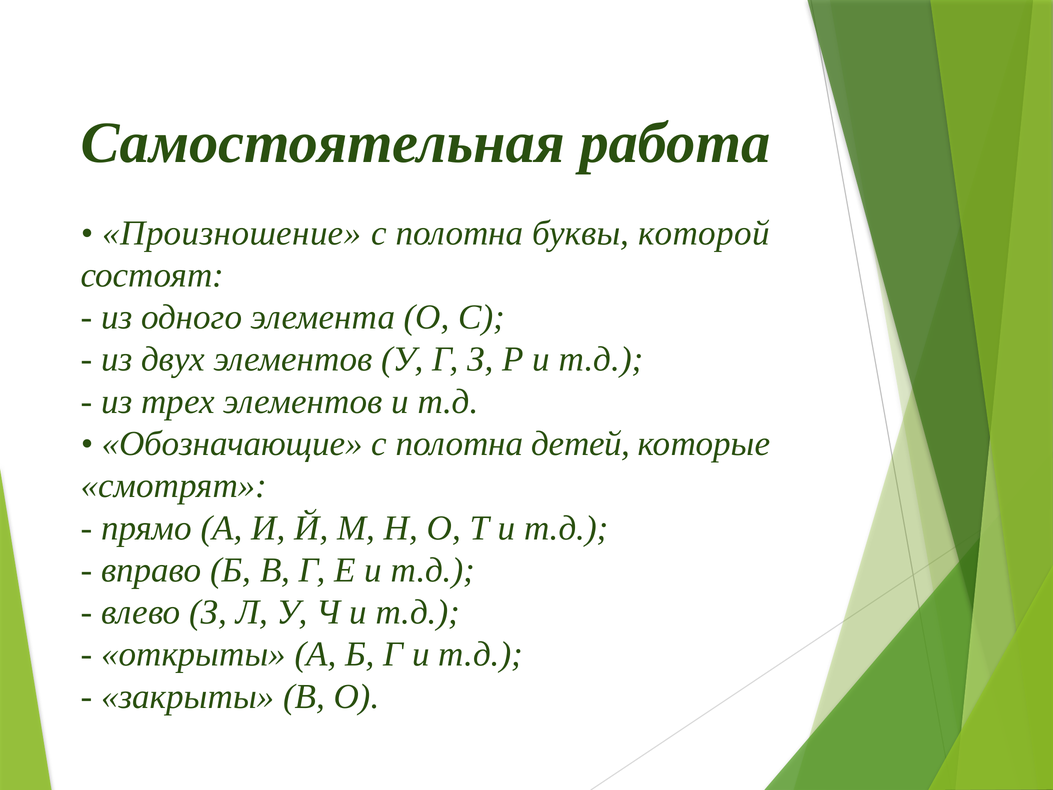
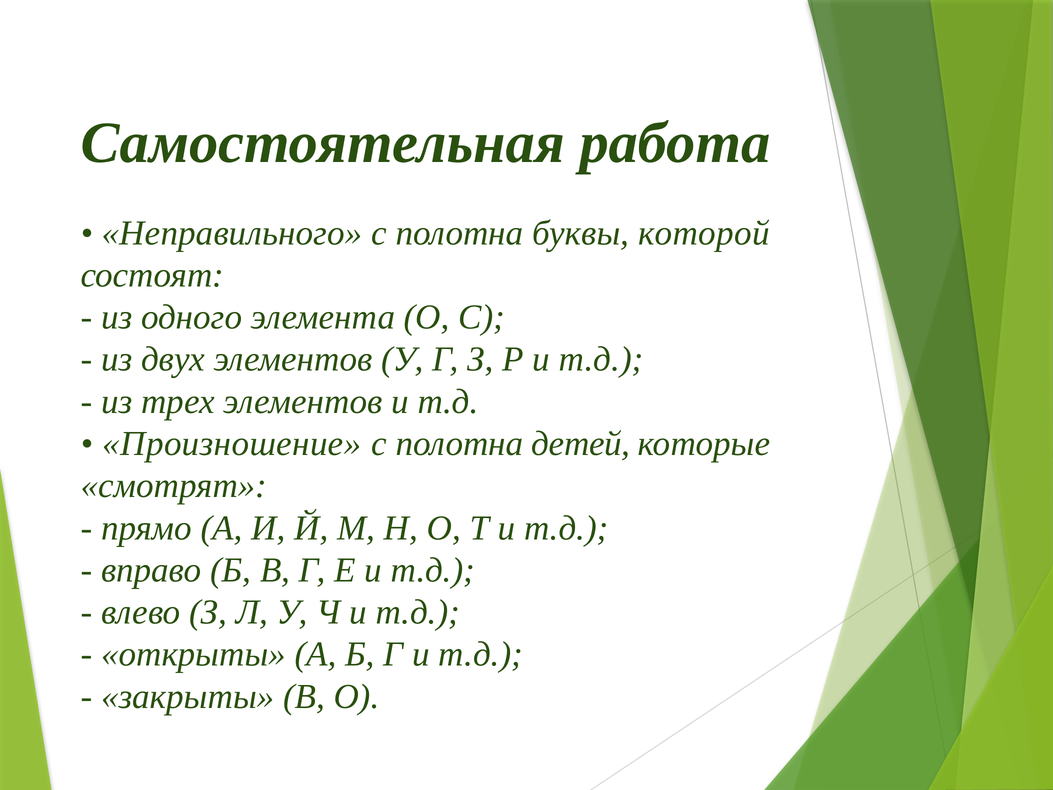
Произношение: Произношение -> Неправильного (232, 233)
Обозначающие: Обозначающие -> Произношение (232, 444)
